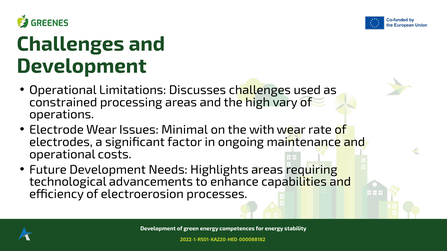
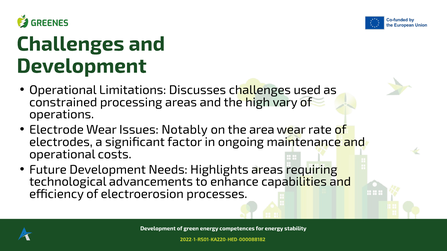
Minimal: Minimal -> Notably (185, 130)
with: with -> area (262, 130)
